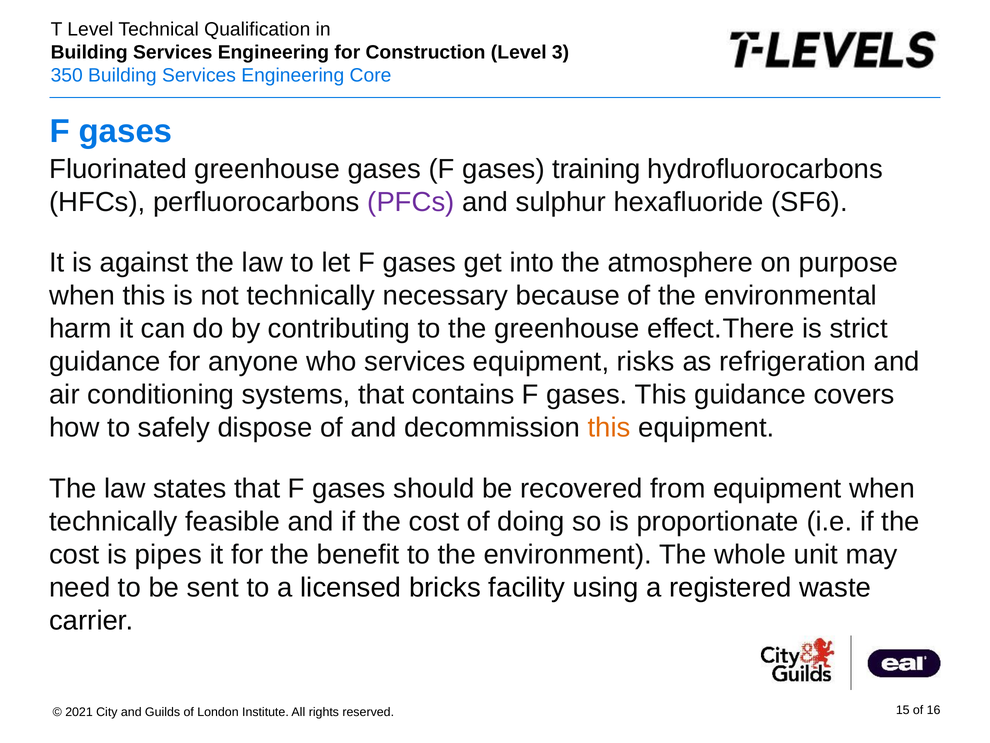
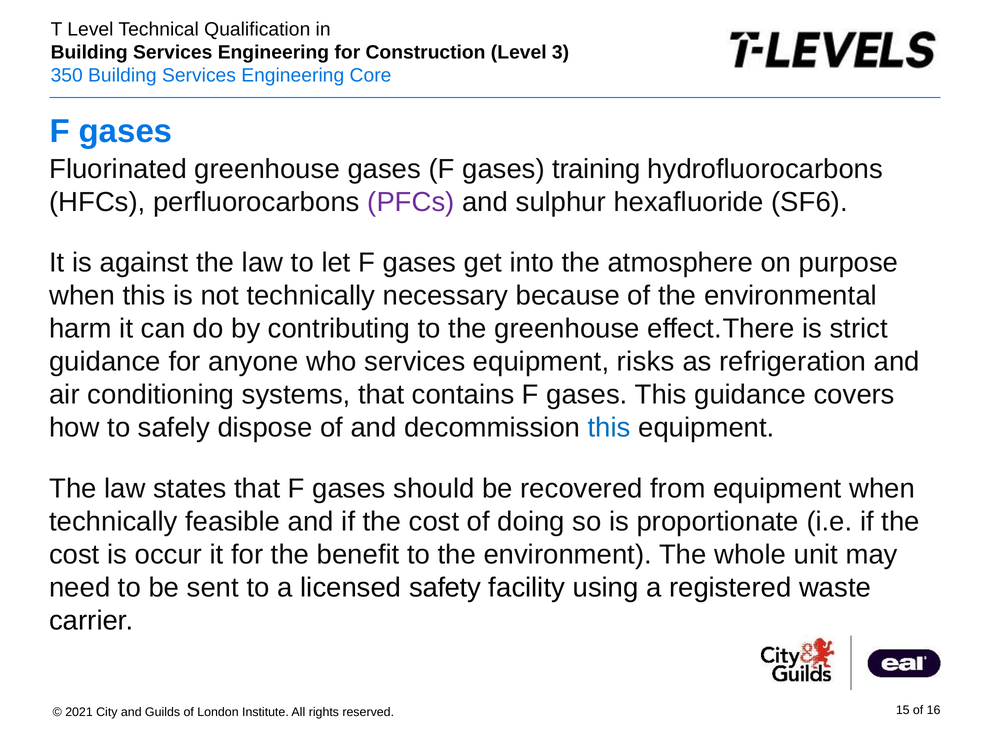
this colour: orange -> blue (609, 428)
pipes: pipes -> occur (168, 554)
bricks: bricks -> safety (445, 587)
